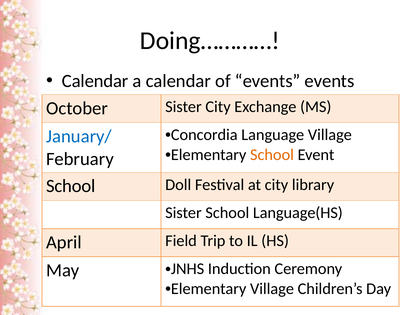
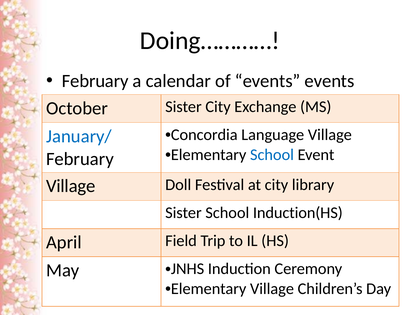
Calendar: Calendar -> February (95, 81)
School colour: orange -> blue (272, 155)
School: School -> Village (71, 186)
Language(HS: Language(HS -> Induction(HS (298, 213)
